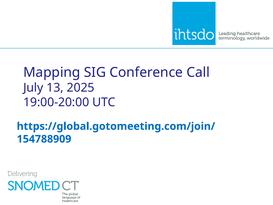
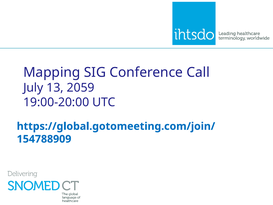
2025: 2025 -> 2059 (81, 88)
